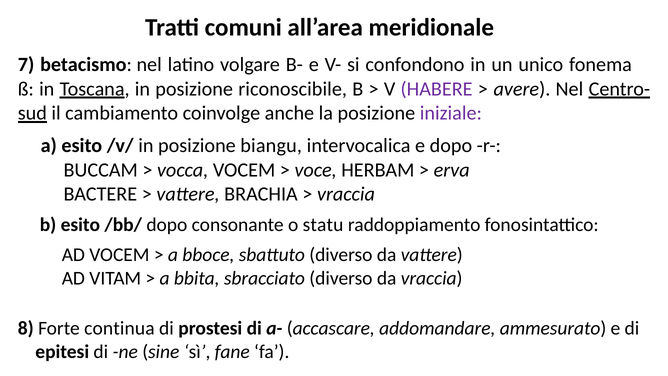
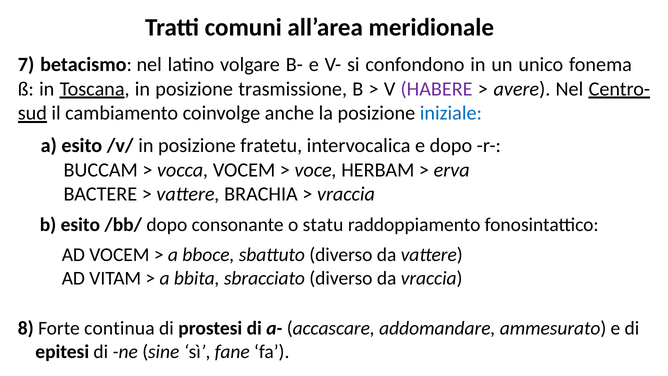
riconoscibile: riconoscibile -> trasmissione (293, 89)
iniziale colour: purple -> blue (451, 113)
biangu: biangu -> fratetu (271, 146)
